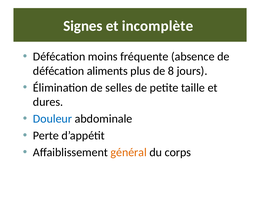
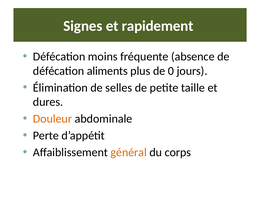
incomplète: incomplète -> rapidement (158, 26)
8: 8 -> 0 (171, 71)
Douleur colour: blue -> orange (52, 119)
